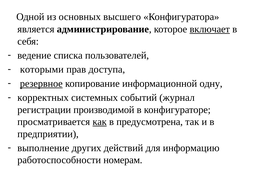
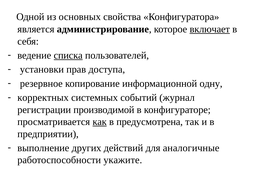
высшего: высшего -> свойства (122, 17)
списка underline: none -> present (68, 55)
которыми: которыми -> установки (42, 70)
резервное underline: present -> none (41, 84)
информацию: информацию -> аналогичные (191, 148)
номерам: номерам -> укажите (123, 160)
